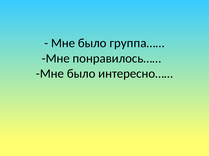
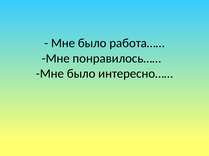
группа……: группа…… -> работа…… (137, 43)
